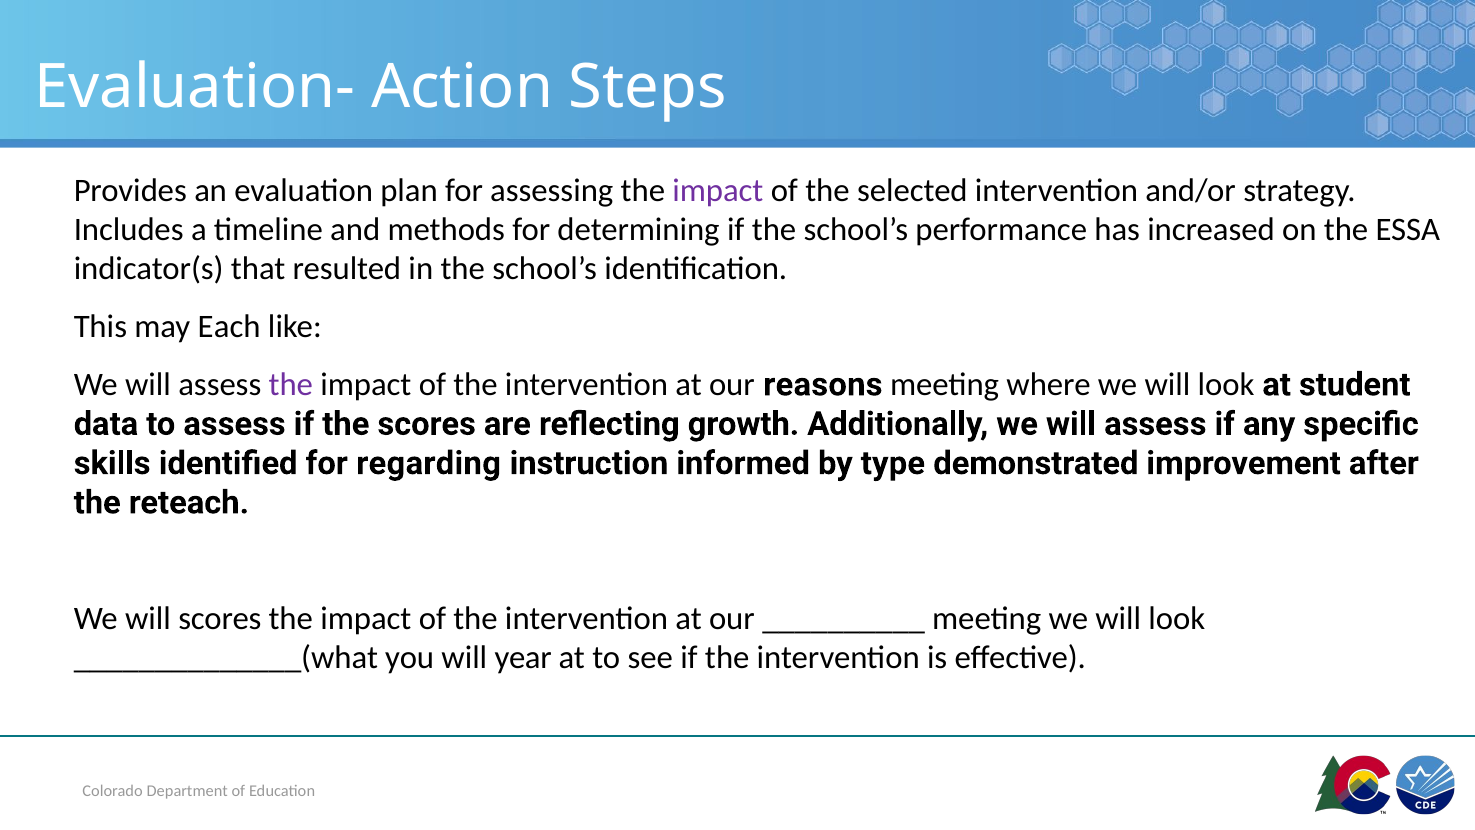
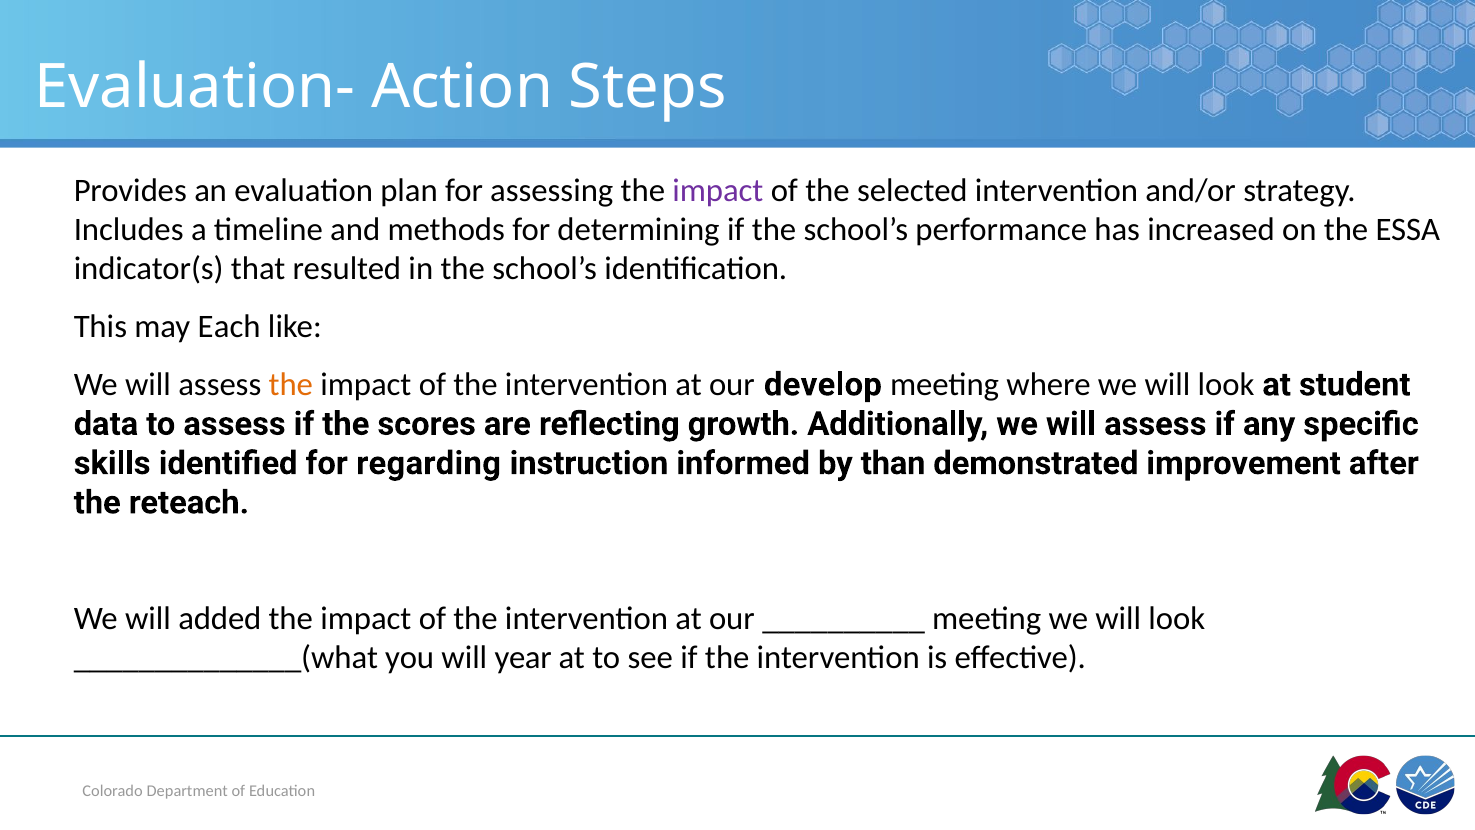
the colour: purple -> orange (291, 384)
reasons: reasons -> develop (823, 384)
type: type -> than (893, 463)
will scores: scores -> added (220, 618)
